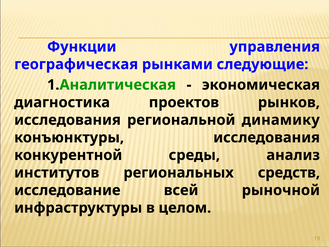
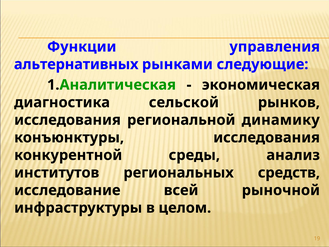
географическая: географическая -> альтернативных (76, 64)
проектов: проектов -> сельской (184, 102)
